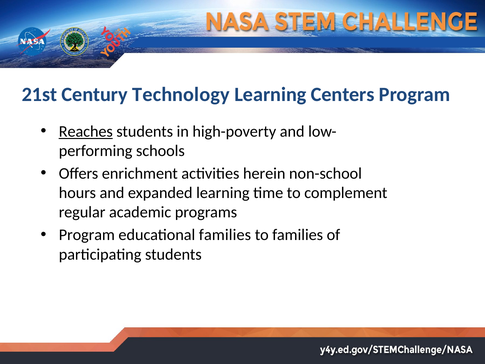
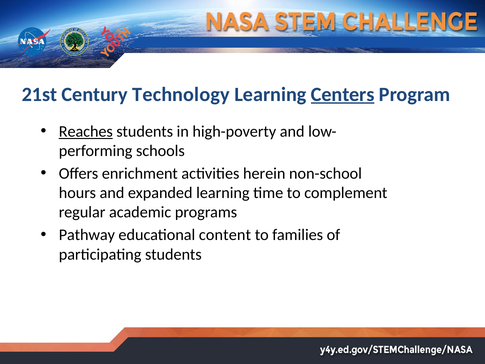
Centers underline: none -> present (343, 94)
Program: Program -> Pathway (87, 235)
educational families: families -> content (225, 235)
